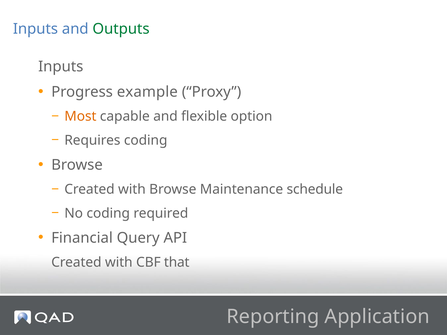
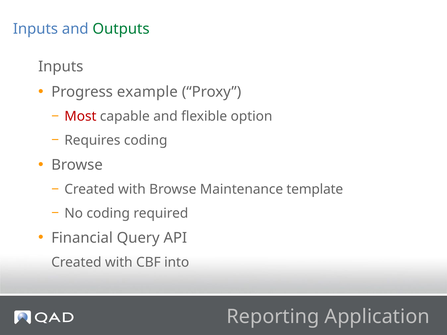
Most colour: orange -> red (80, 117)
schedule: schedule -> template (315, 190)
that: that -> into (177, 263)
